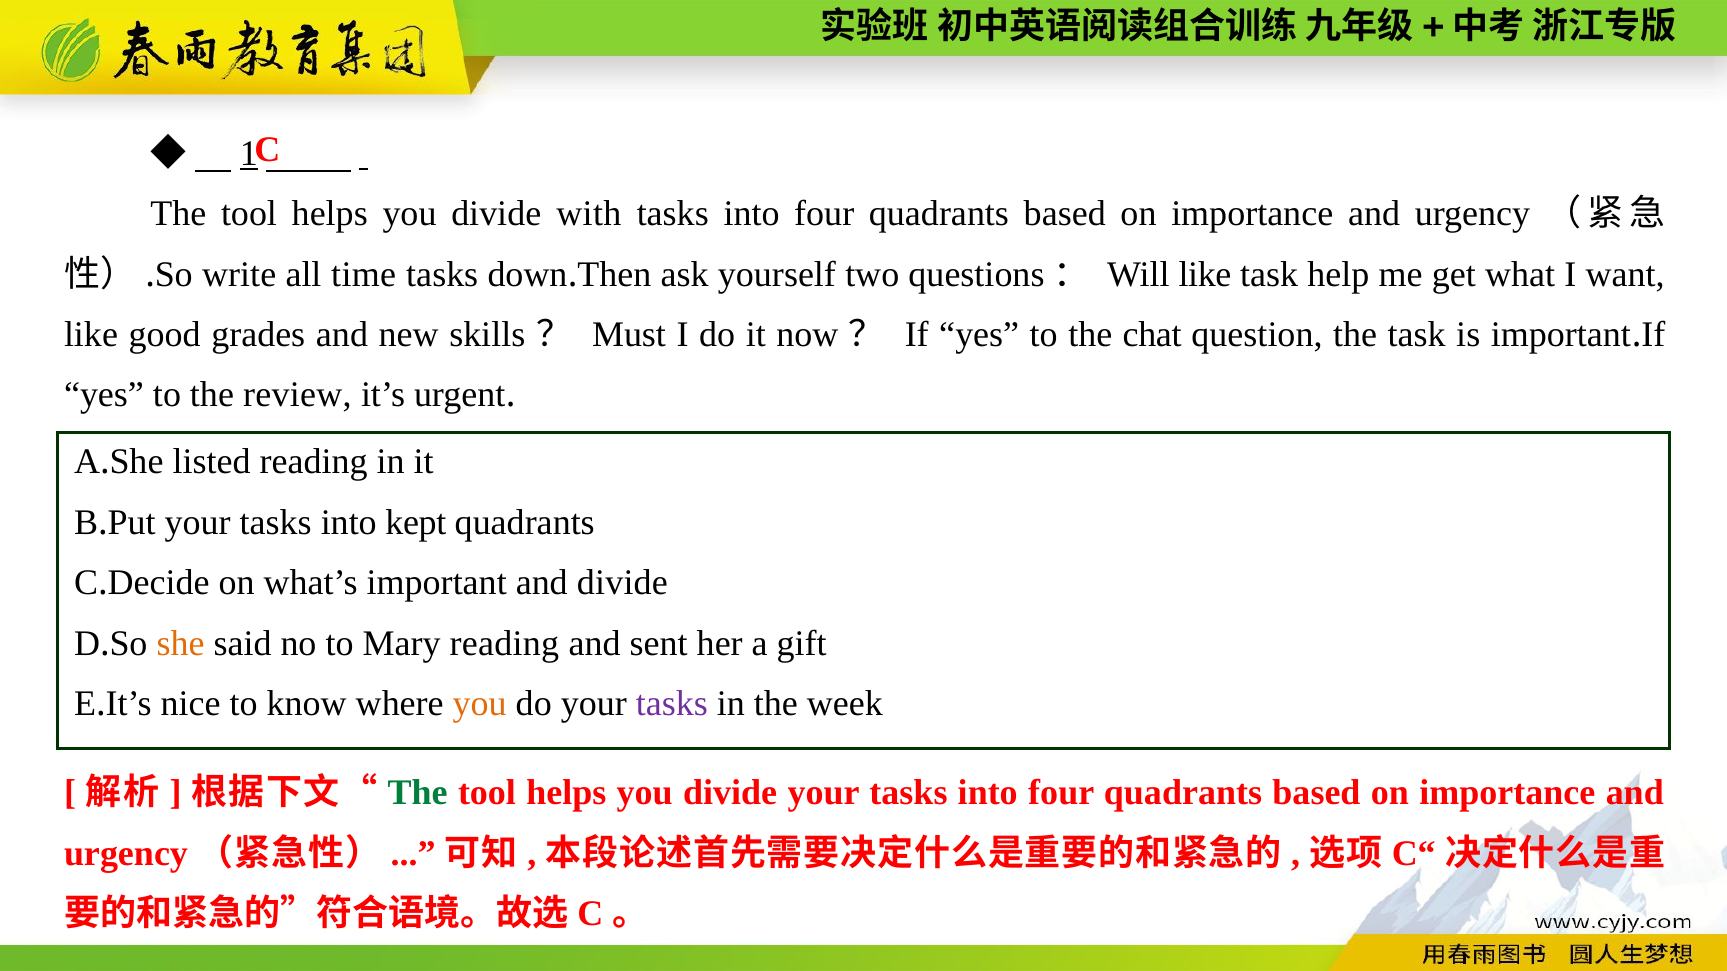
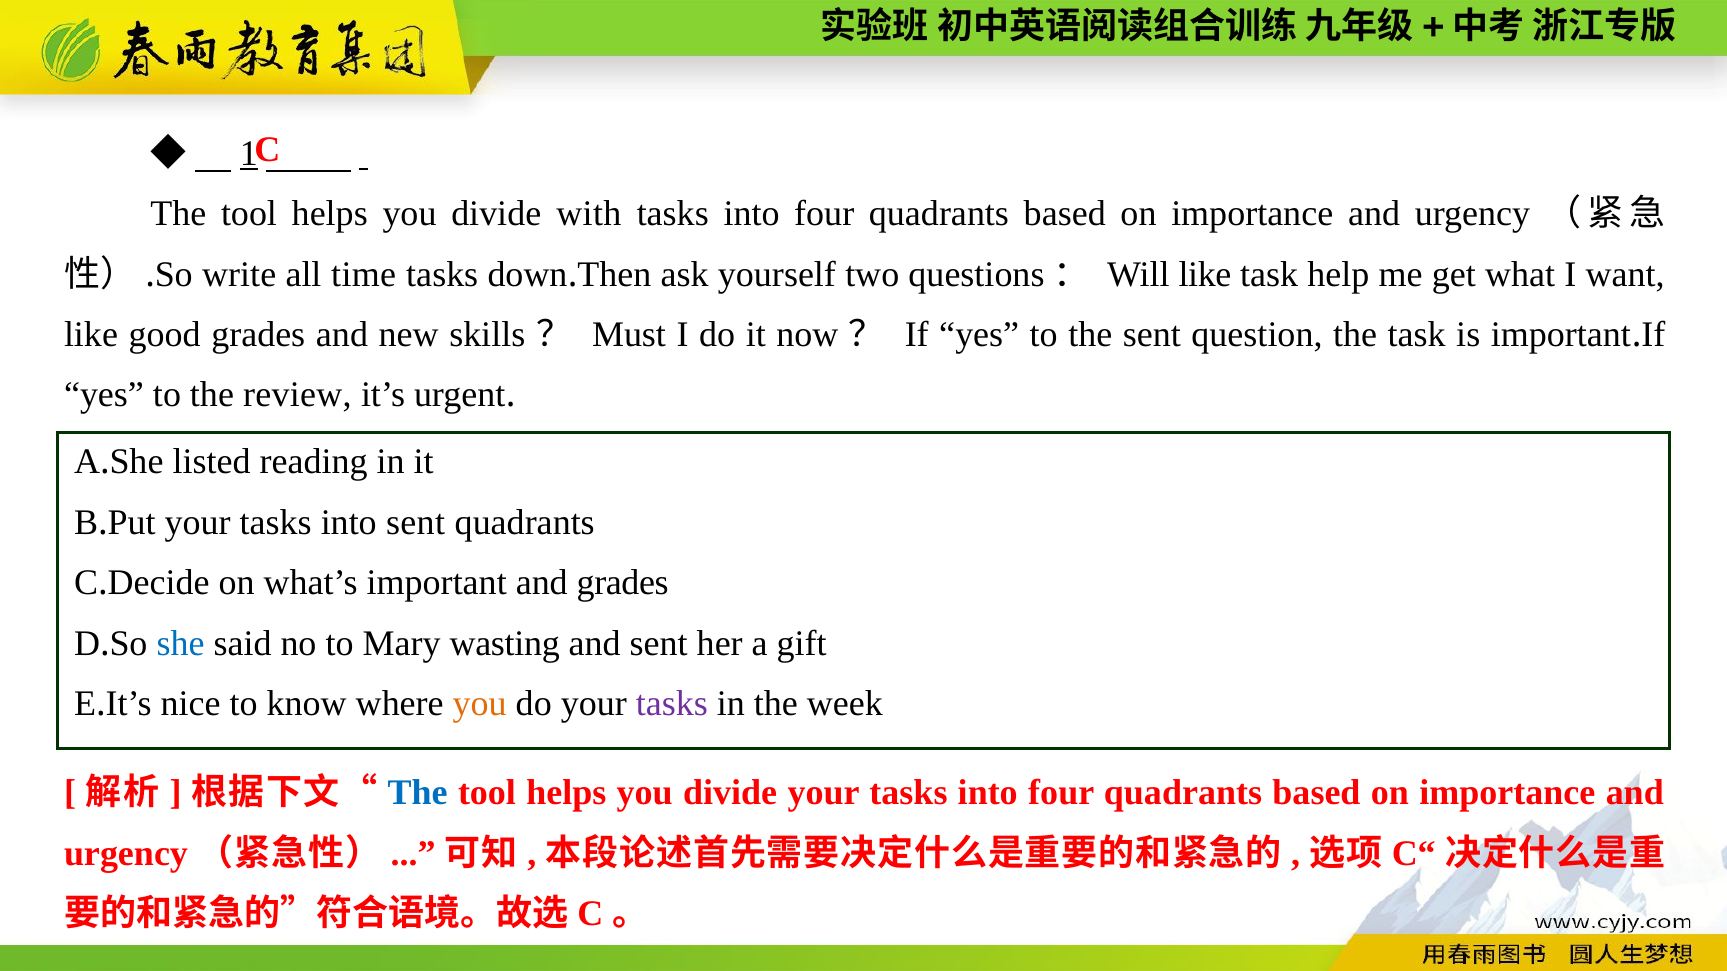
the chat: chat -> sent (1152, 335)
into kept: kept -> sent (416, 523)
and divide: divide -> grades (623, 583)
she colour: orange -> blue (181, 644)
Mary reading: reading -> wasting (505, 644)
The colour: green -> blue (418, 793)
